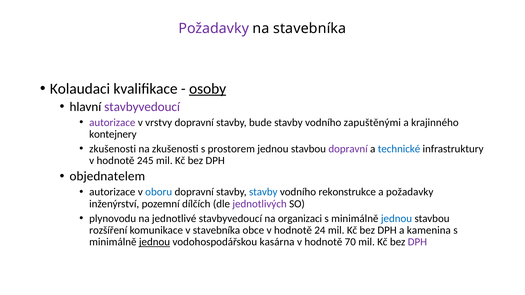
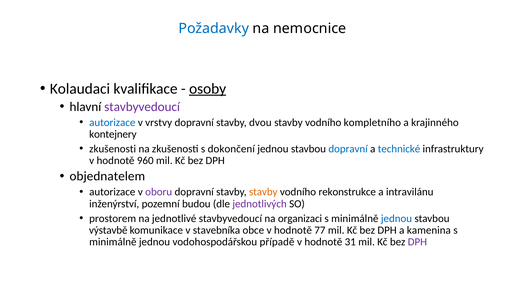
Požadavky colour: purple -> blue (214, 28)
na stavebníka: stavebníka -> nemocnice (310, 28)
autorizace colour: purple -> blue (112, 123)
bude: bude -> dvou (260, 123)
zapuštěnými: zapuštěnými -> kompletního (372, 123)
prostorem: prostorem -> dokončení (231, 149)
dopravní colour: purple -> blue (348, 149)
245: 245 -> 960 (145, 161)
oboru colour: blue -> purple (159, 192)
stavby colour: blue -> orange (263, 192)
a požadavky: požadavky -> intravilánu (410, 192)
dílčích: dílčích -> budou (196, 204)
plynovodu: plynovodu -> prostorem (113, 219)
rozšíření: rozšíření -> výstavbě (108, 230)
24: 24 -> 77 (320, 230)
jednou underline: present -> none (154, 242)
kasárna: kasárna -> případě (277, 242)
70: 70 -> 31 (350, 242)
